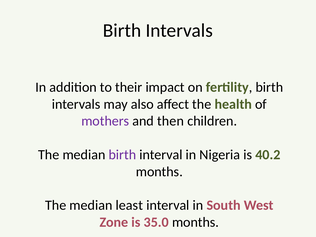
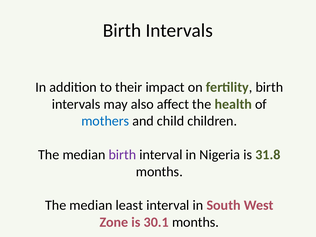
mothers colour: purple -> blue (105, 121)
then: then -> child (171, 121)
40.2: 40.2 -> 31.8 (268, 155)
35.0: 35.0 -> 30.1 (156, 222)
